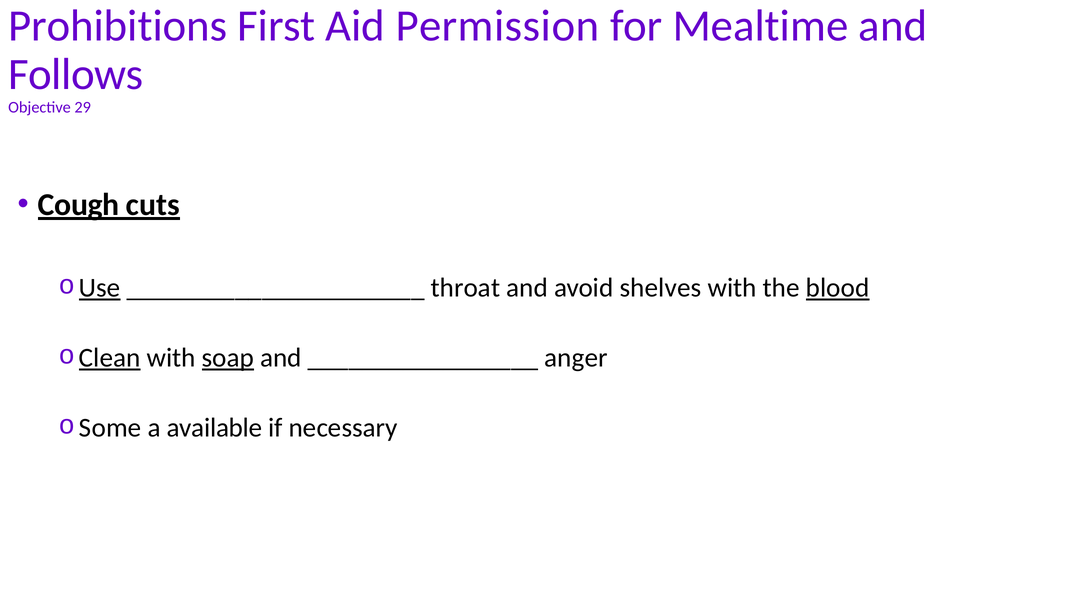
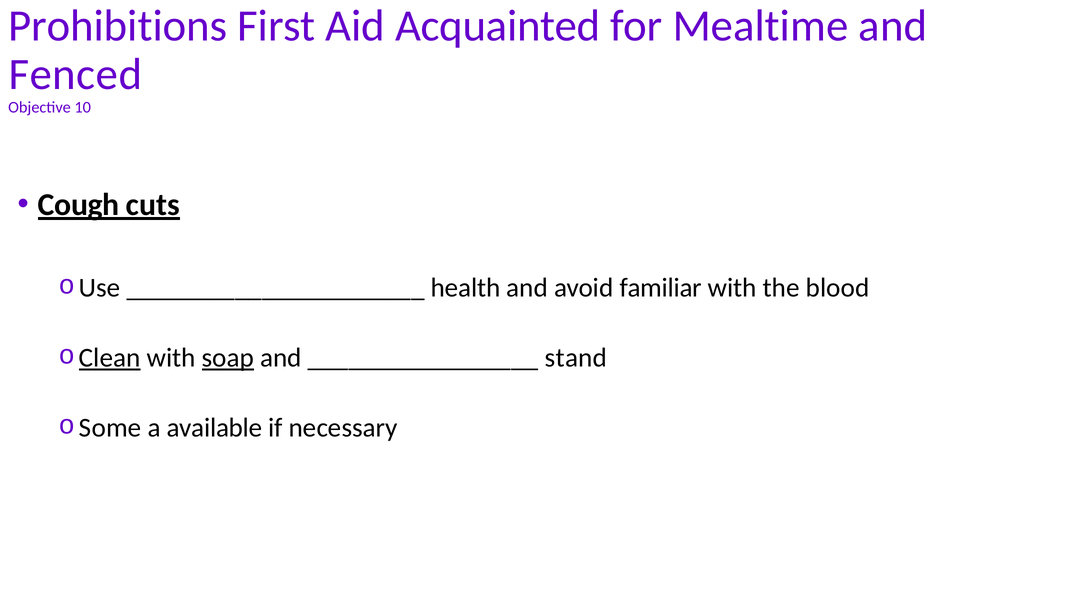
Permission: Permission -> Acquainted (498, 26)
Follows: Follows -> Fenced (75, 74)
29: 29 -> 10 (83, 107)
Use underline: present -> none (100, 288)
throat: throat -> health (465, 288)
shelves: shelves -> familiar (661, 288)
blood underline: present -> none (838, 288)
anger: anger -> stand (576, 358)
